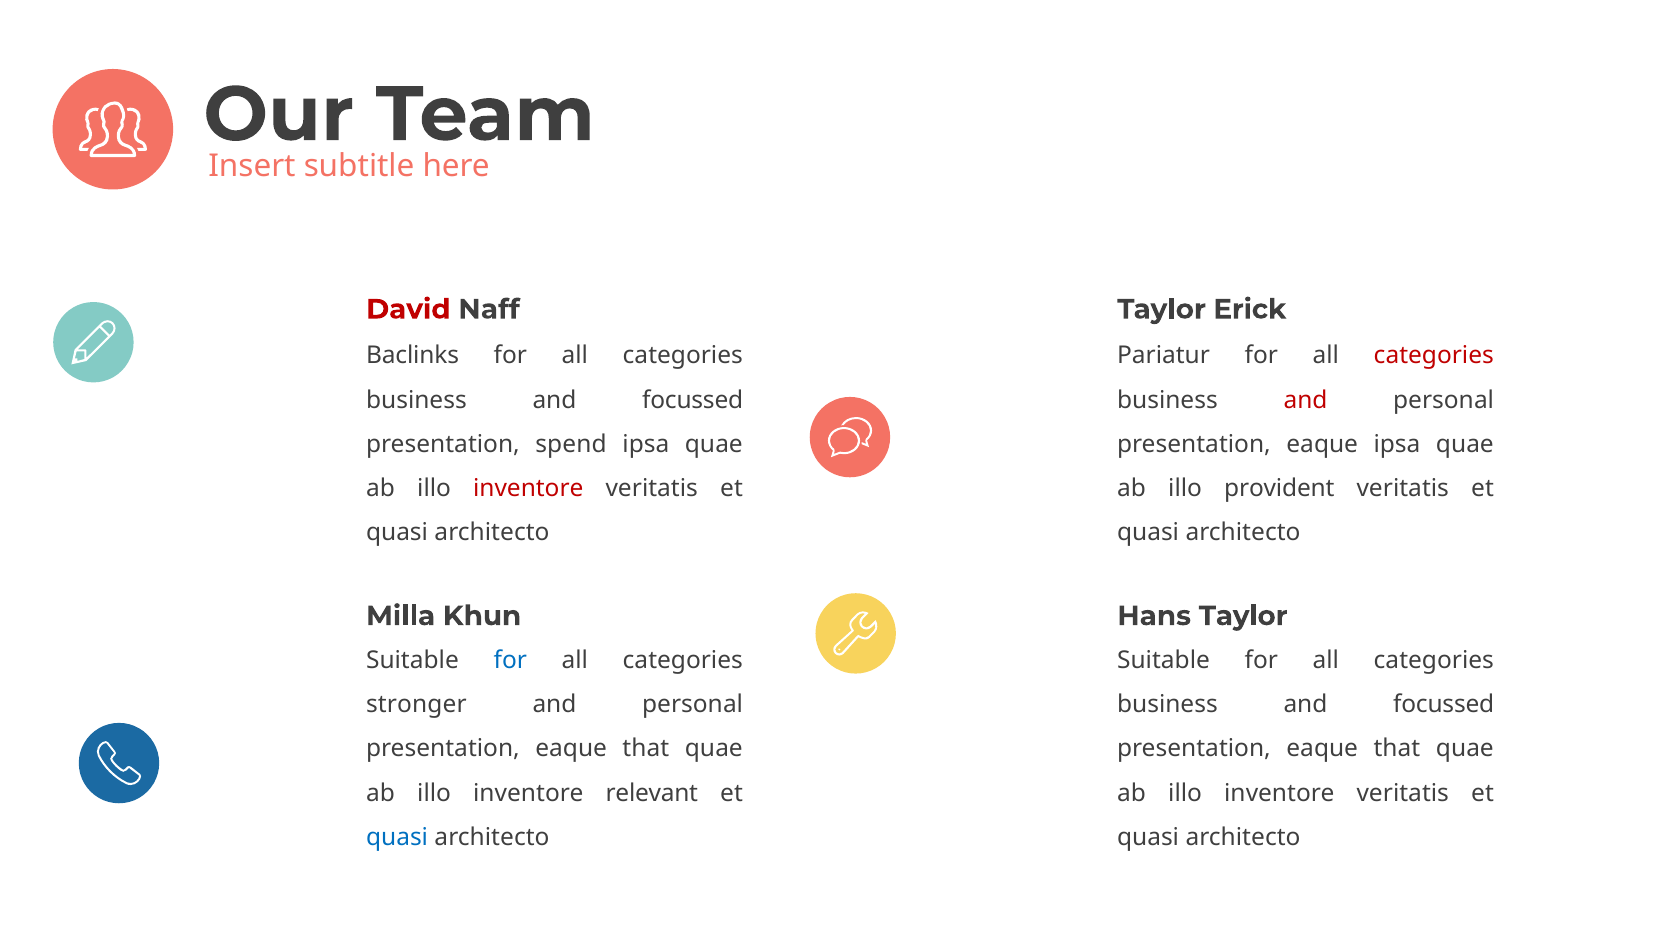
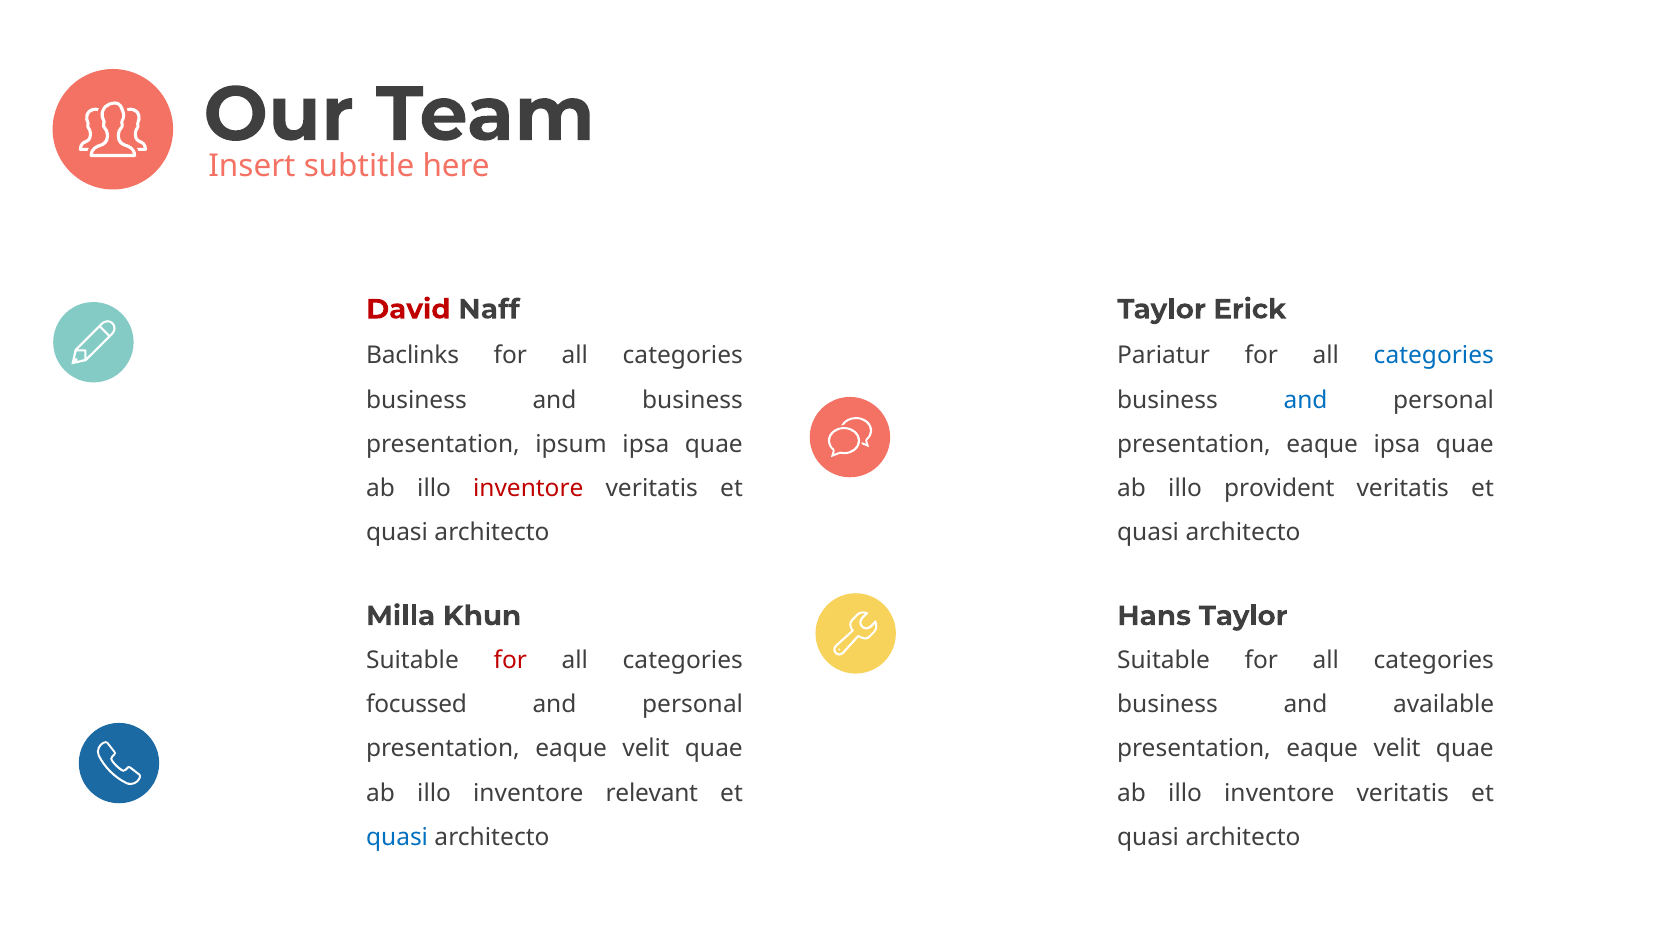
categories colour: red -> blue (1434, 356)
focussed: focussed -> business (693, 400)
and colour: red -> blue (1306, 400)
spend: spend -> ipsum (571, 444)
for colour: blue -> red (510, 661)
stronger: stronger -> focussed (417, 705)
focussed: focussed -> available (1444, 705)
that: that -> velit (646, 749)
that: that -> velit (1397, 749)
